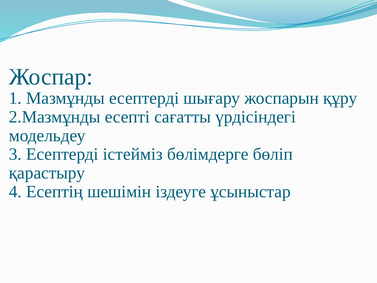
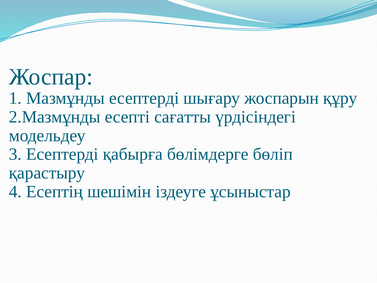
істейміз: істейміз -> қабырға (133, 154)
